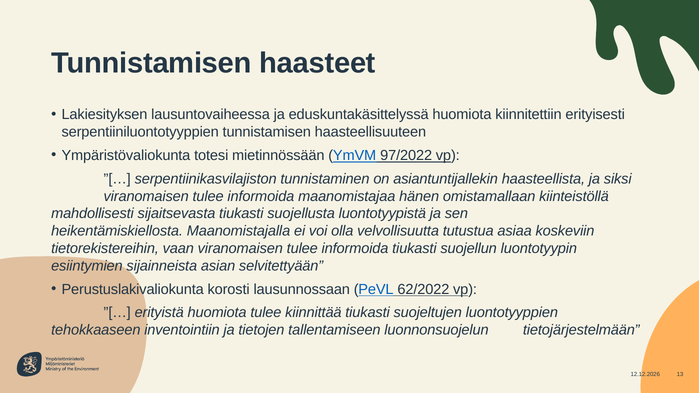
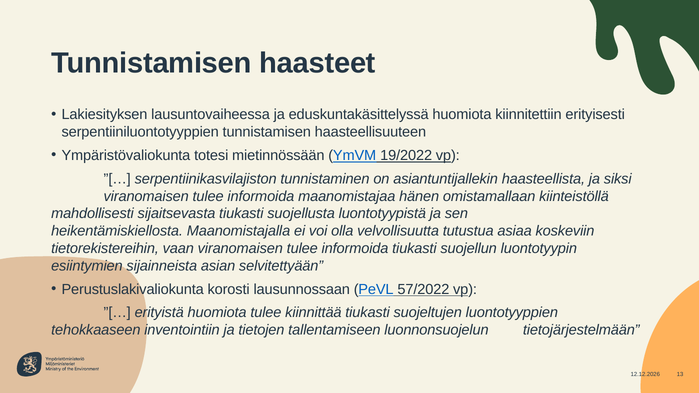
97/2022: 97/2022 -> 19/2022 (406, 156)
62/2022: 62/2022 -> 57/2022 (423, 290)
